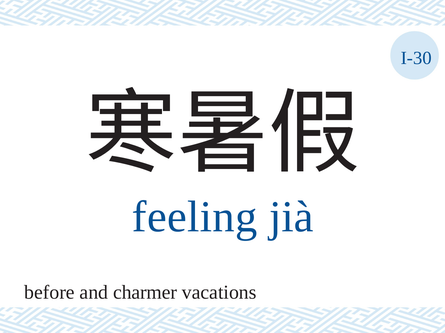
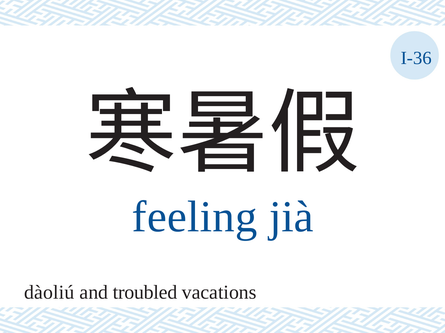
I-30: I-30 -> I-36 (416, 58)
before: before -> dàoliú (49, 293)
charmer: charmer -> troubled (145, 293)
